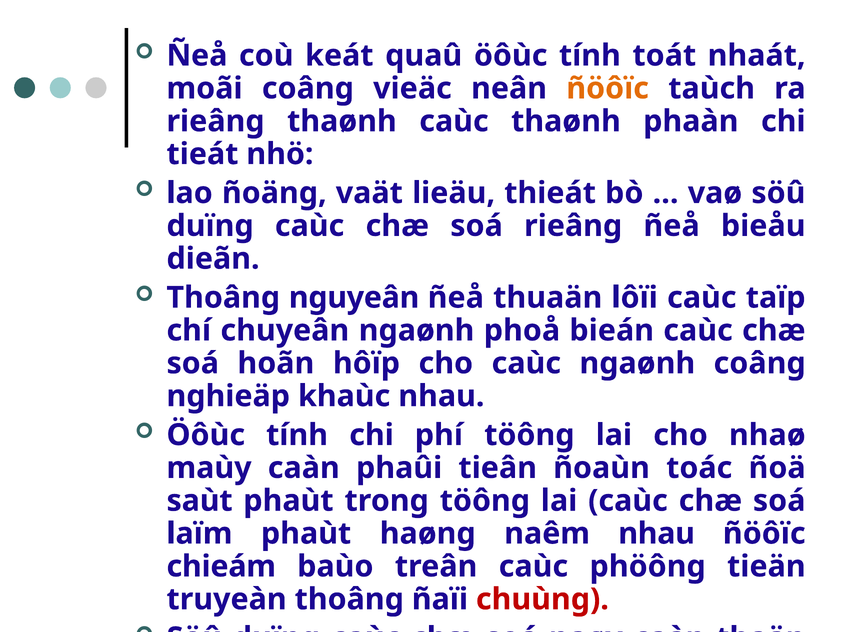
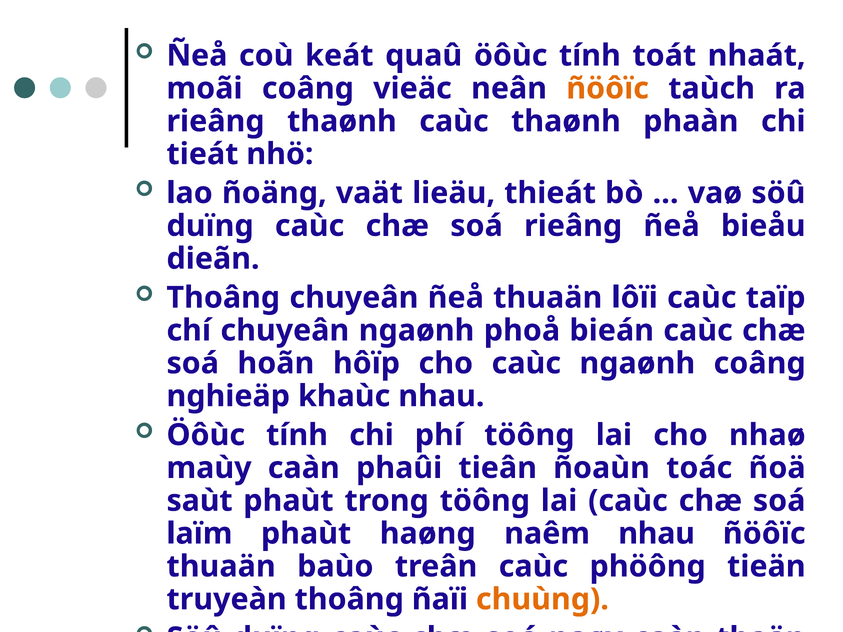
Thoâng nguyeân: nguyeân -> chuyeân (354, 298)
chieám: chieám -> thuaän (221, 567)
chuùng colour: red -> orange (542, 600)
